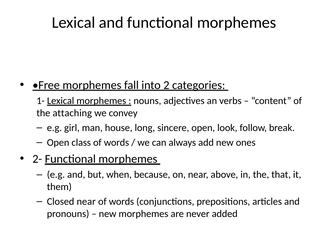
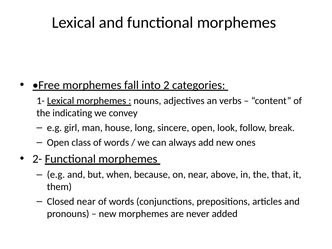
attaching: attaching -> indicating (72, 113)
